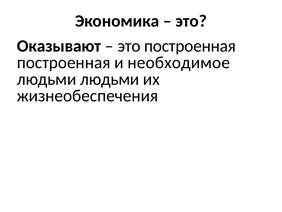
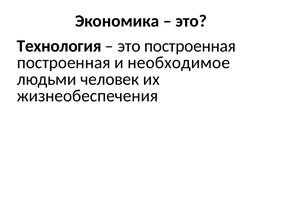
Оказывают: Оказывают -> Технология (59, 46)
людьми людьми: людьми -> человек (110, 79)
